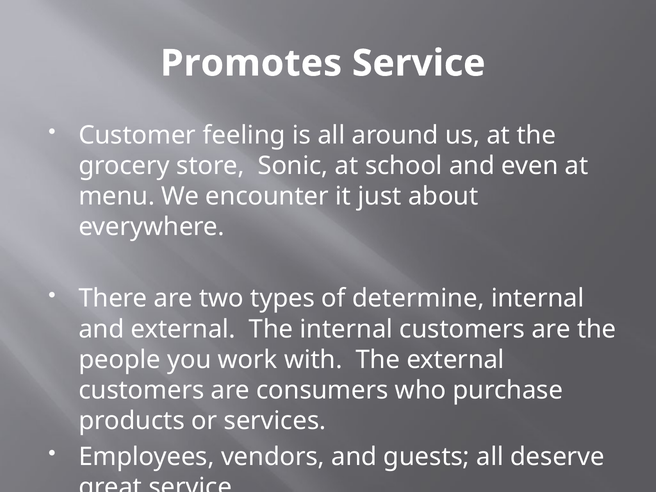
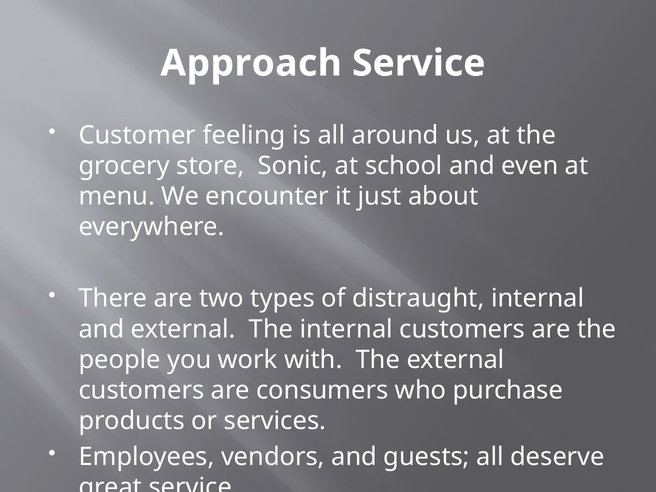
Promotes: Promotes -> Approach (251, 63)
determine: determine -> distraught (418, 299)
